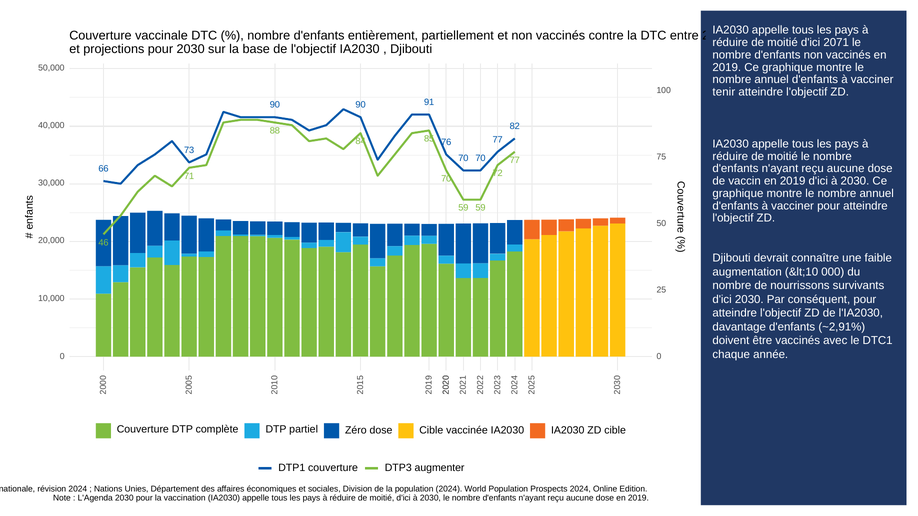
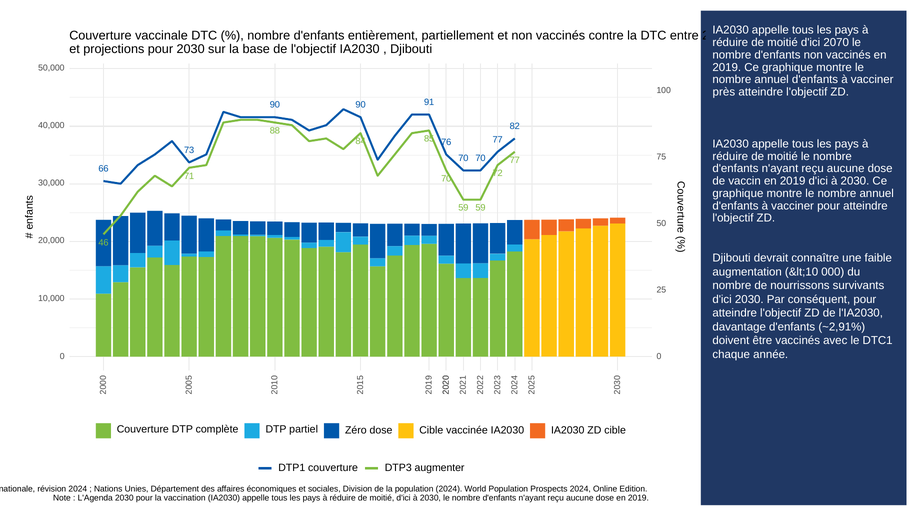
2071: 2071 -> 2070 (836, 43)
tenir: tenir -> près (724, 92)
